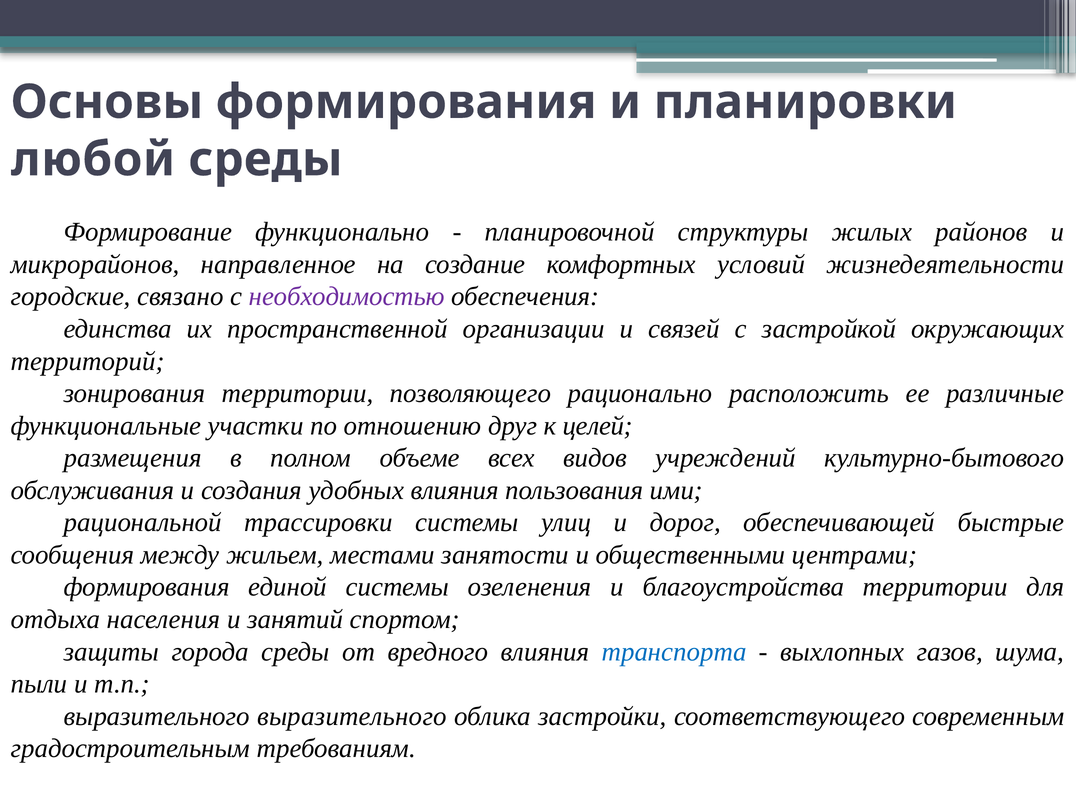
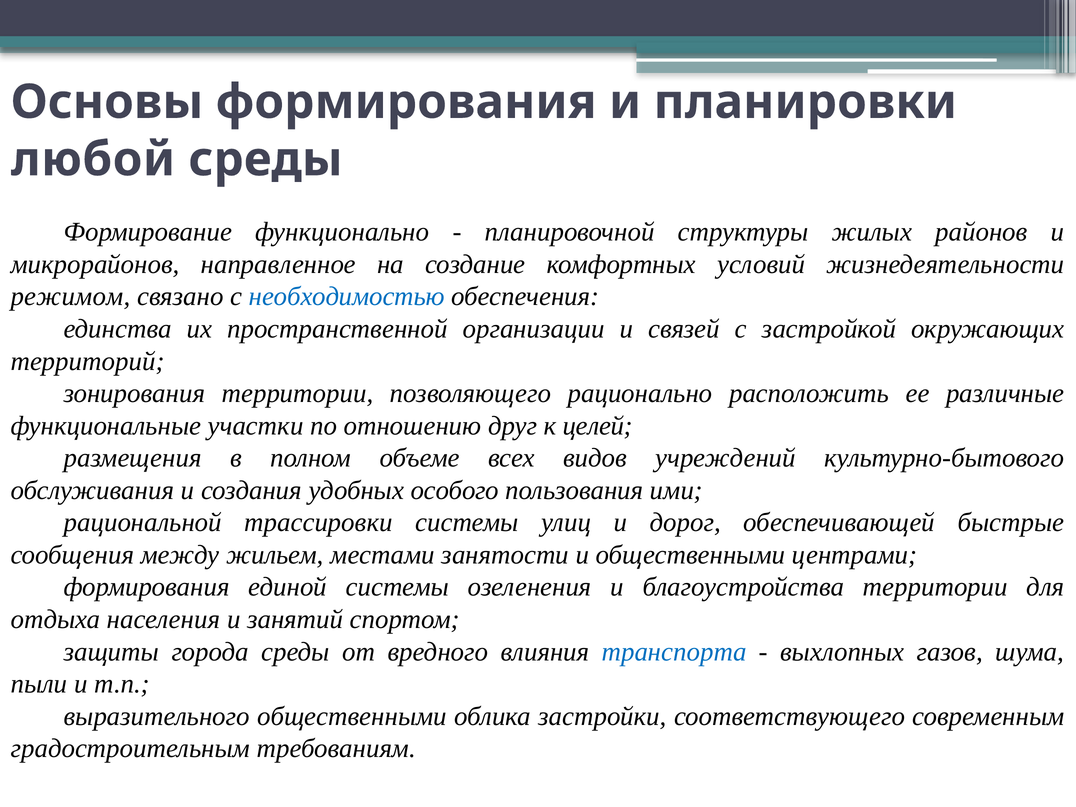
городские: городские -> режимом (71, 297)
необходимостью colour: purple -> blue (347, 297)
удобных влияния: влияния -> особого (455, 490)
выразительного выразительного: выразительного -> общественными (352, 716)
